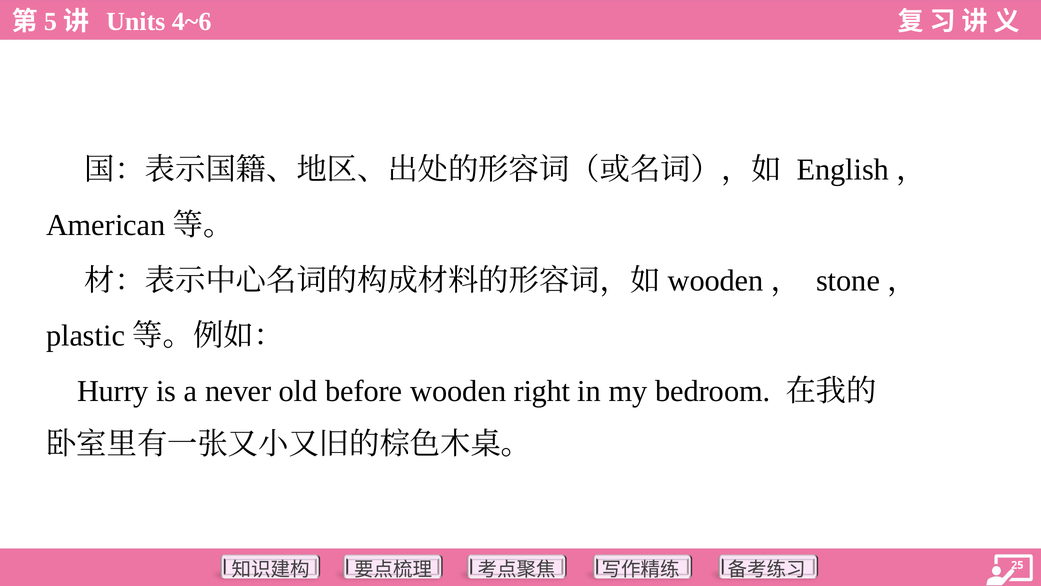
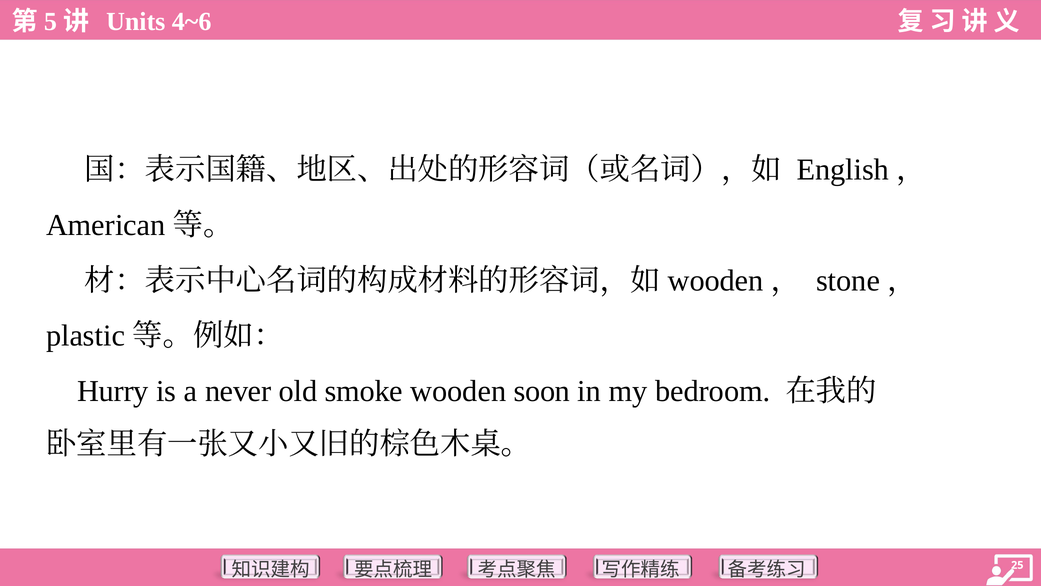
before: before -> smoke (364, 391)
right: right -> soon (542, 391)
